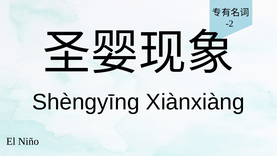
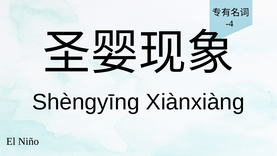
-2: -2 -> -4 (230, 24)
